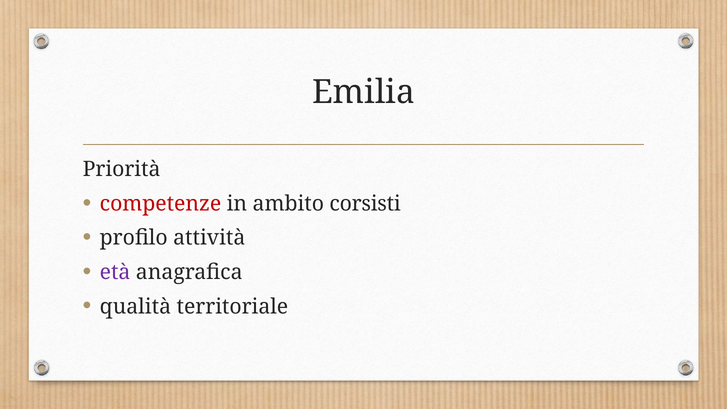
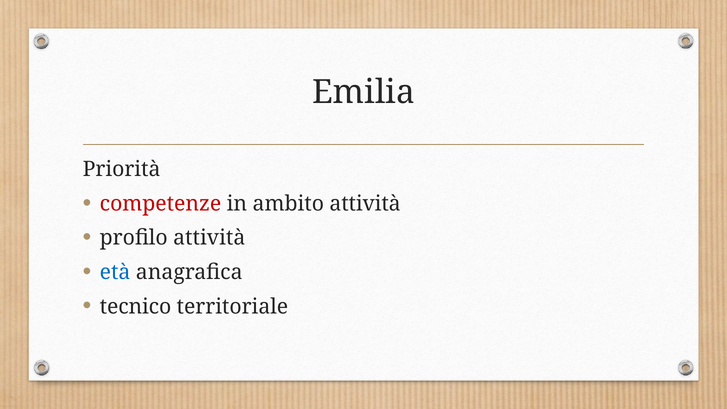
ambito corsisti: corsisti -> attività (365, 204)
età colour: purple -> blue (115, 272)
qualità: qualità -> tecnico (135, 306)
